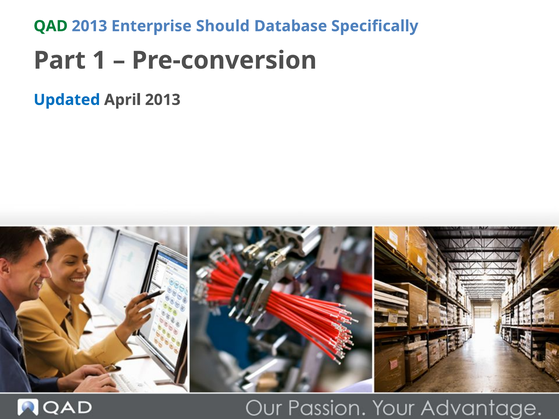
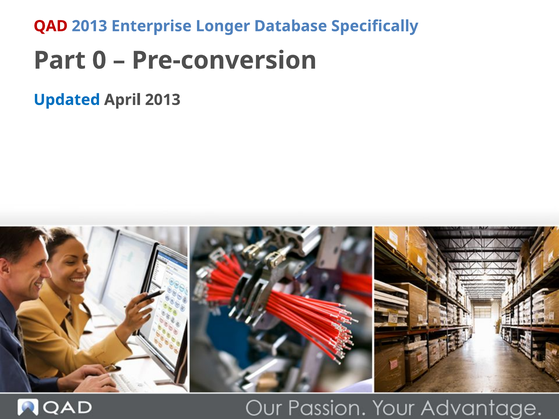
QAD colour: green -> red (51, 26)
Should: Should -> Longer (223, 26)
1: 1 -> 0 (99, 60)
